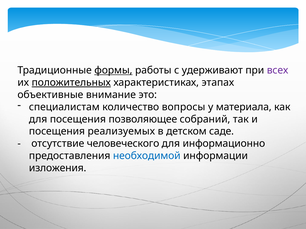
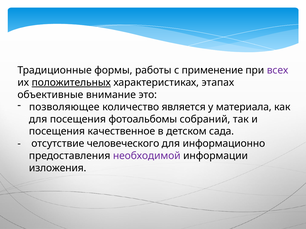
формы underline: present -> none (113, 70)
удерживают: удерживают -> применение (212, 70)
специалистам: специалистам -> позволяющее (64, 107)
вопросы: вопросы -> является (184, 107)
позволяющее: позволяющее -> фотоальбомы (143, 119)
реализуемых: реализуемых -> качественное (121, 132)
саде: саде -> сада (221, 132)
необходимой colour: blue -> purple (147, 156)
